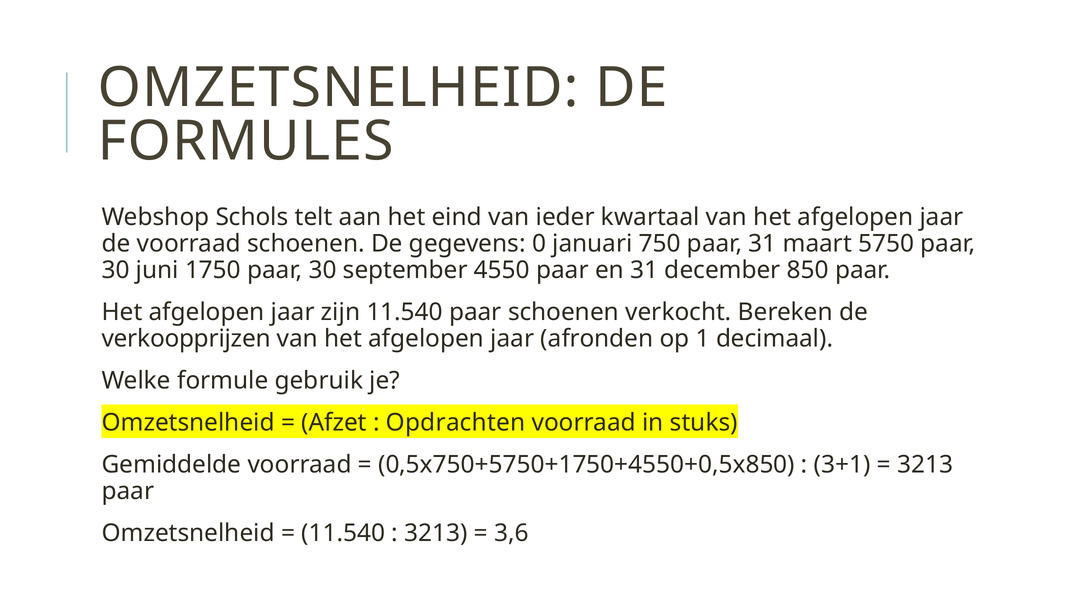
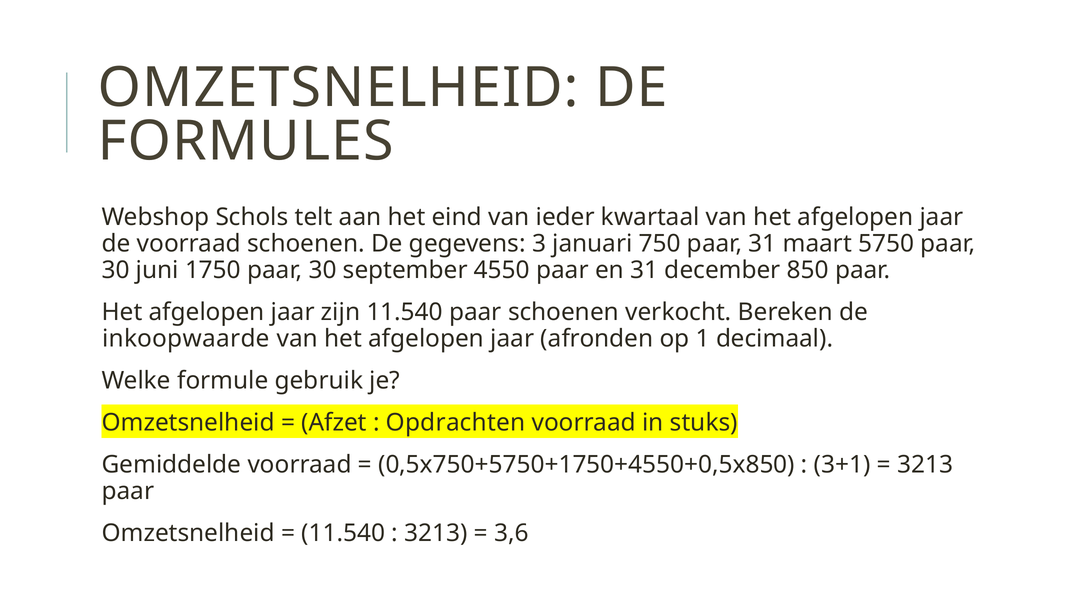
0: 0 -> 3 (539, 244)
verkoopprijzen: verkoopprijzen -> inkoopwaarde (186, 338)
